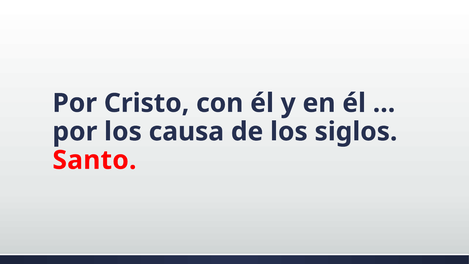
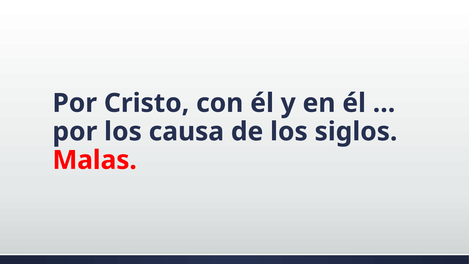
Santo: Santo -> Malas (95, 160)
